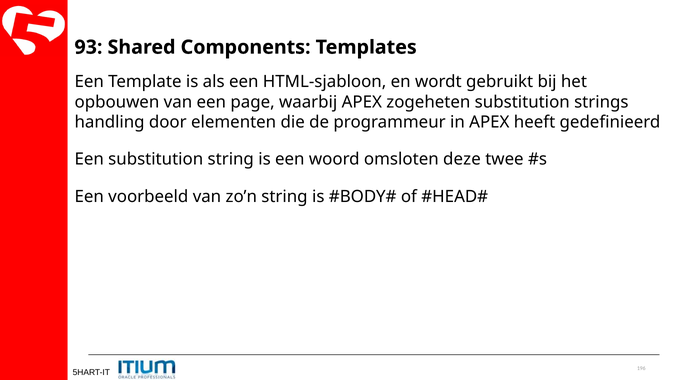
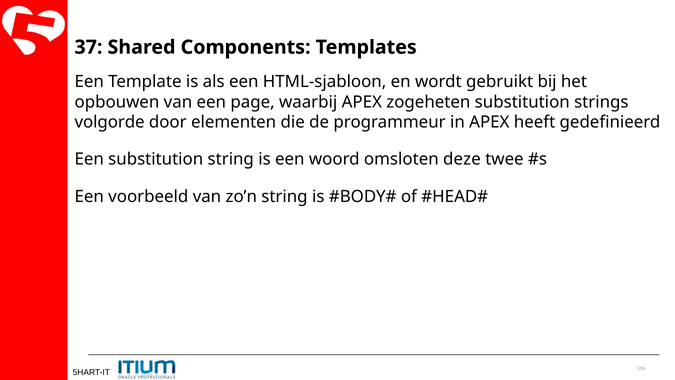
93: 93 -> 37 (88, 47)
handling: handling -> volgorde (110, 122)
